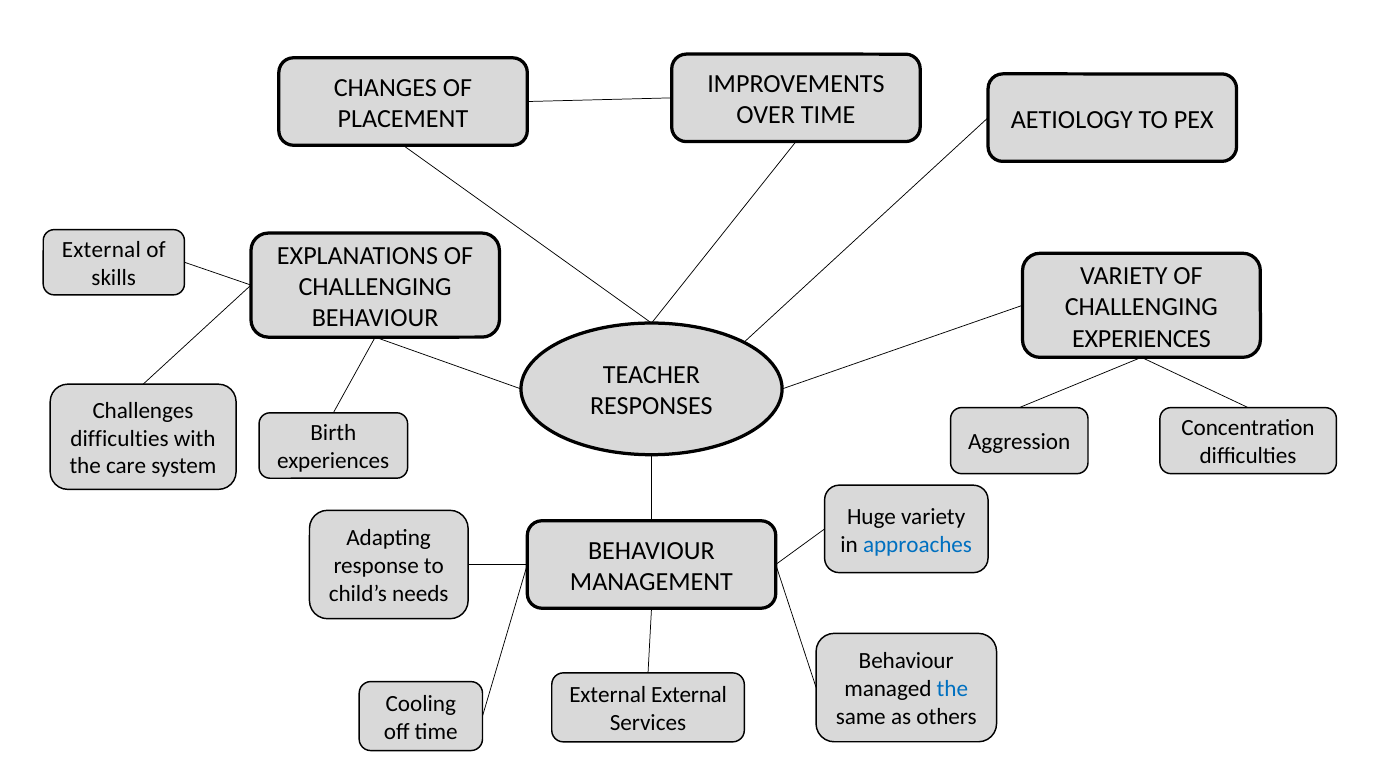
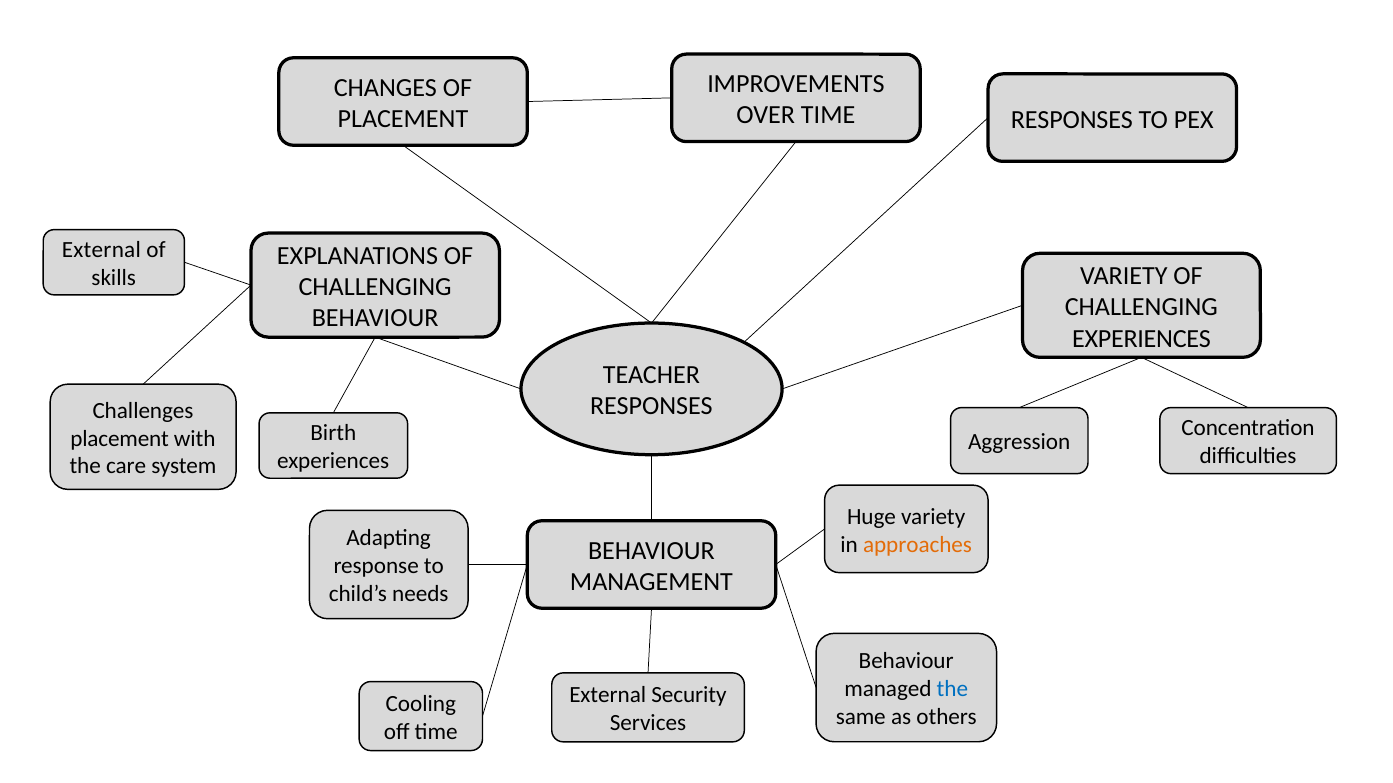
TIME AETIOLOGY: AETIOLOGY -> RESPONSES (1072, 120)
difficulties: difficulties -> placement (120, 439)
approaches colour: blue -> orange (918, 545)
External External: External -> Security (689, 696)
